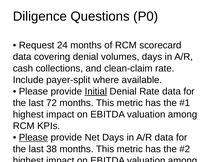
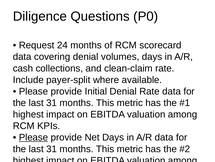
Initial underline: present -> none (96, 91)
72: 72 -> 31 (52, 102)
38: 38 -> 31 (52, 148)
